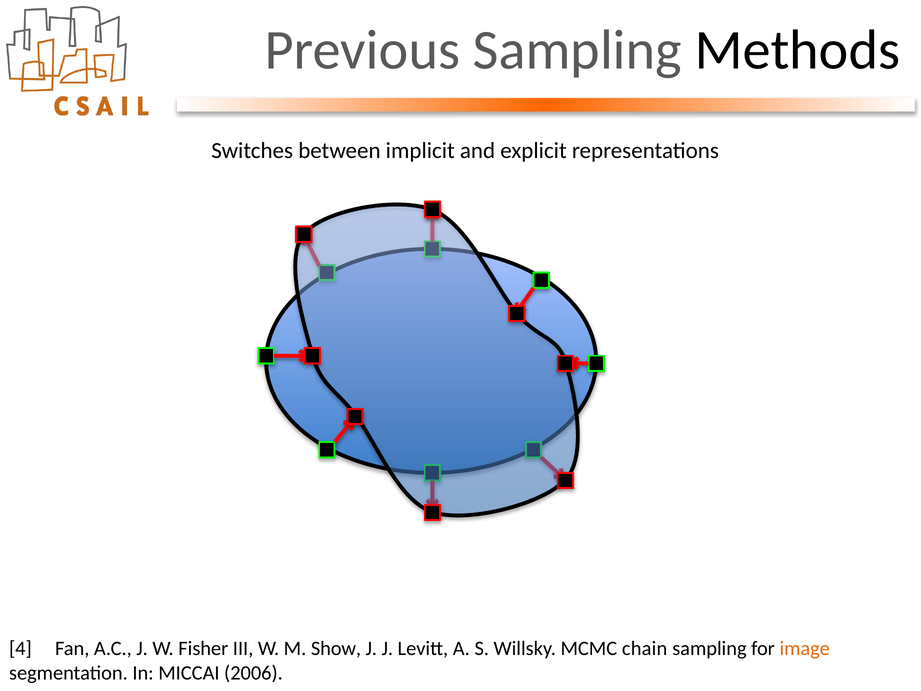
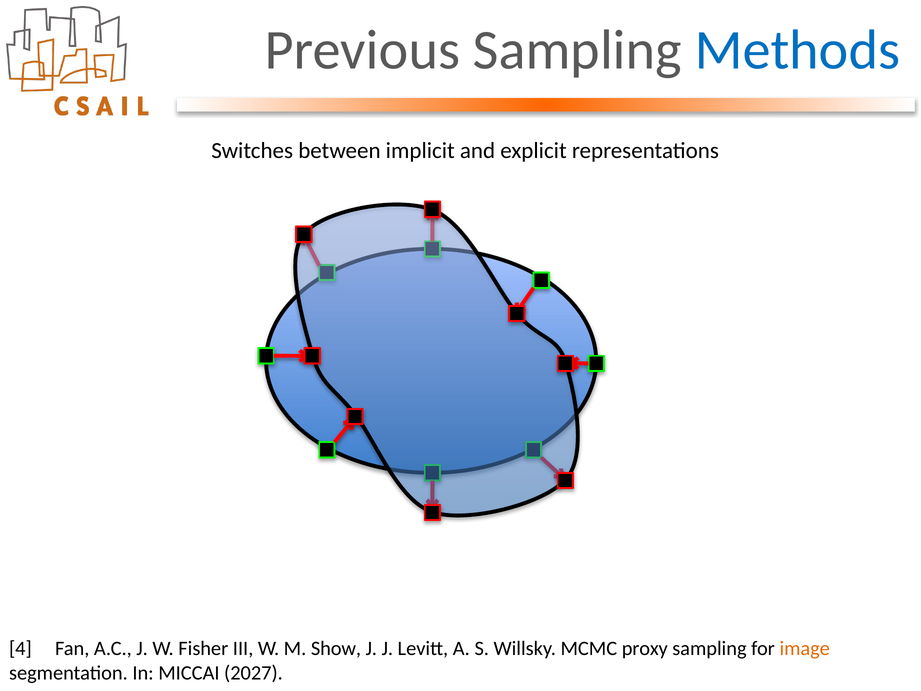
Methods colour: black -> blue (797, 50)
chain: chain -> proxy (645, 648)
2006: 2006 -> 2027 (253, 673)
